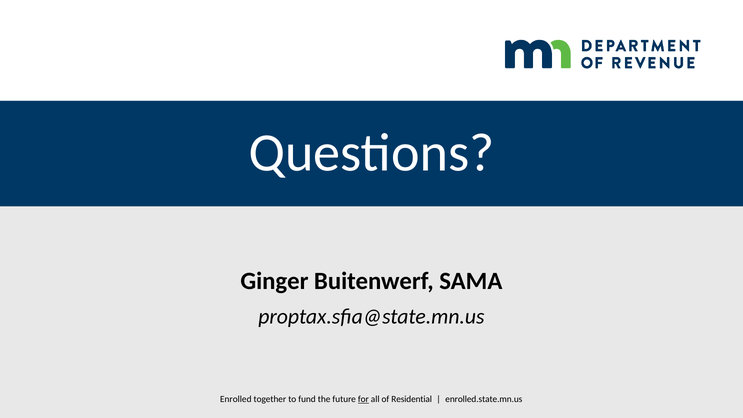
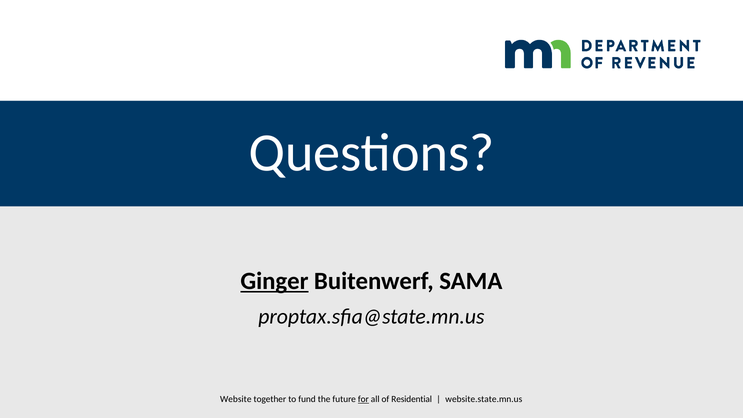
Ginger underline: none -> present (274, 281)
Enrolled: Enrolled -> Website (236, 399)
enrolled.state.mn.us: enrolled.state.mn.us -> website.state.mn.us (484, 399)
